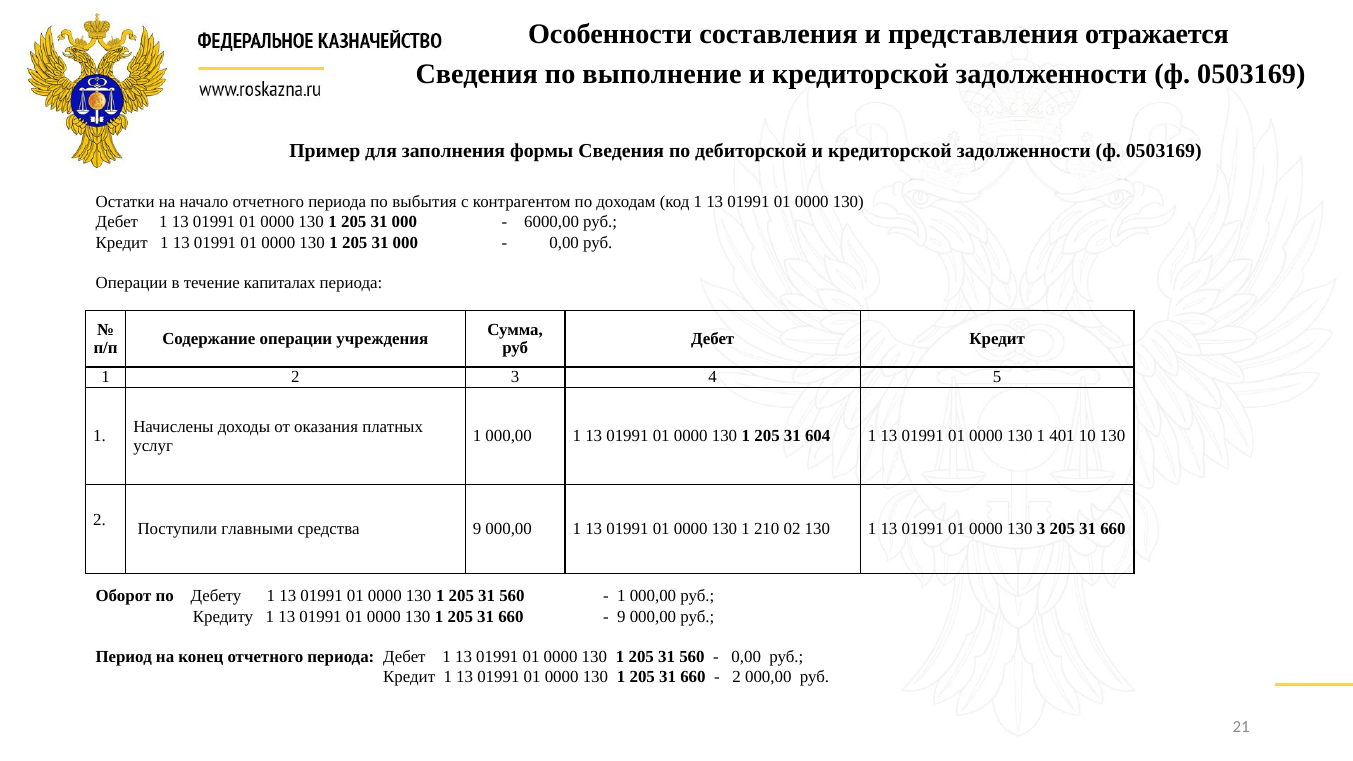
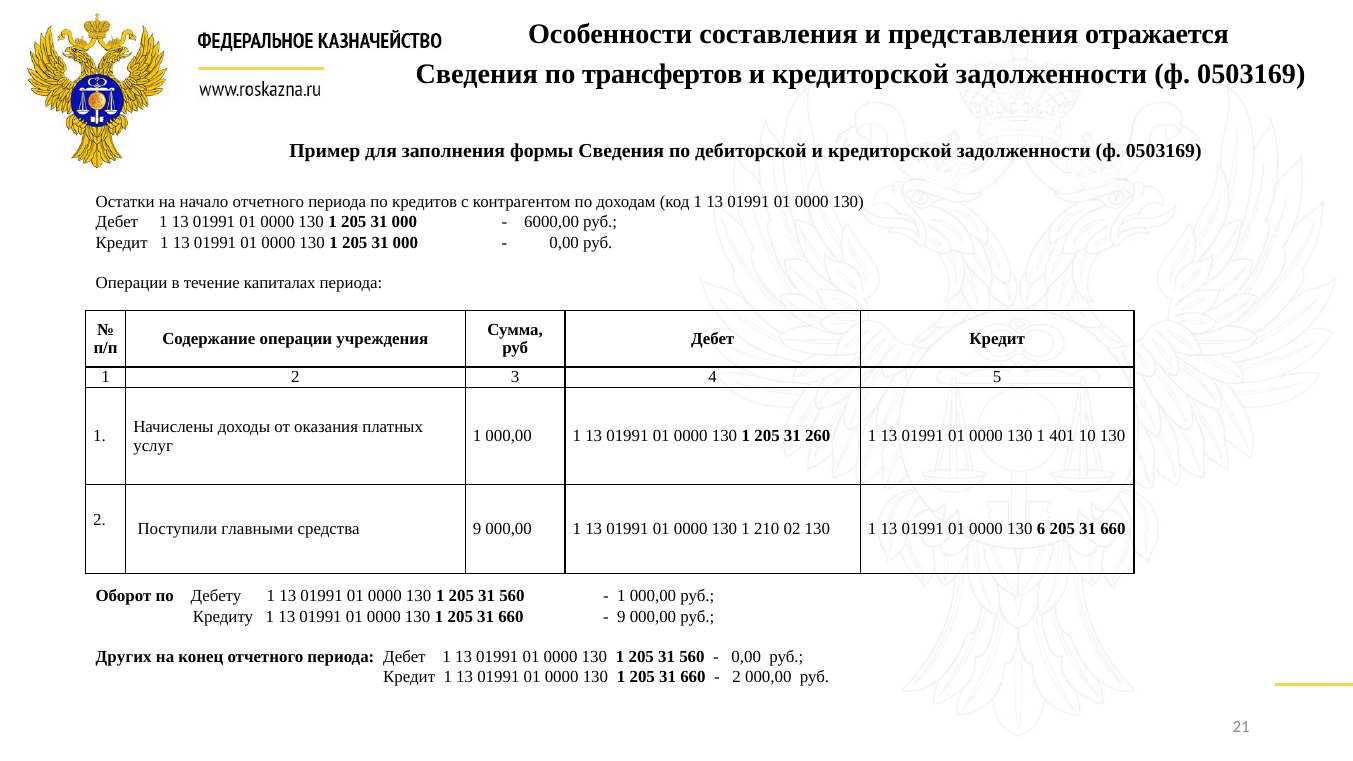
выполнение: выполнение -> трансфертов (662, 74)
выбытия: выбытия -> кредитов (425, 202)
604: 604 -> 260 (818, 436)
130 3: 3 -> 6 (1041, 529)
Период: Период -> Других (124, 657)
